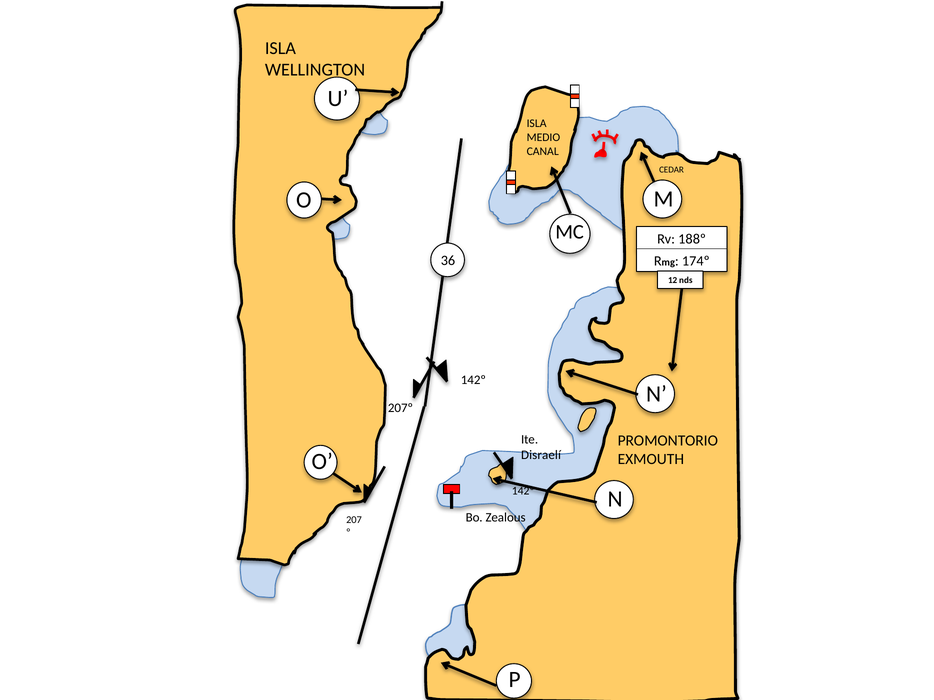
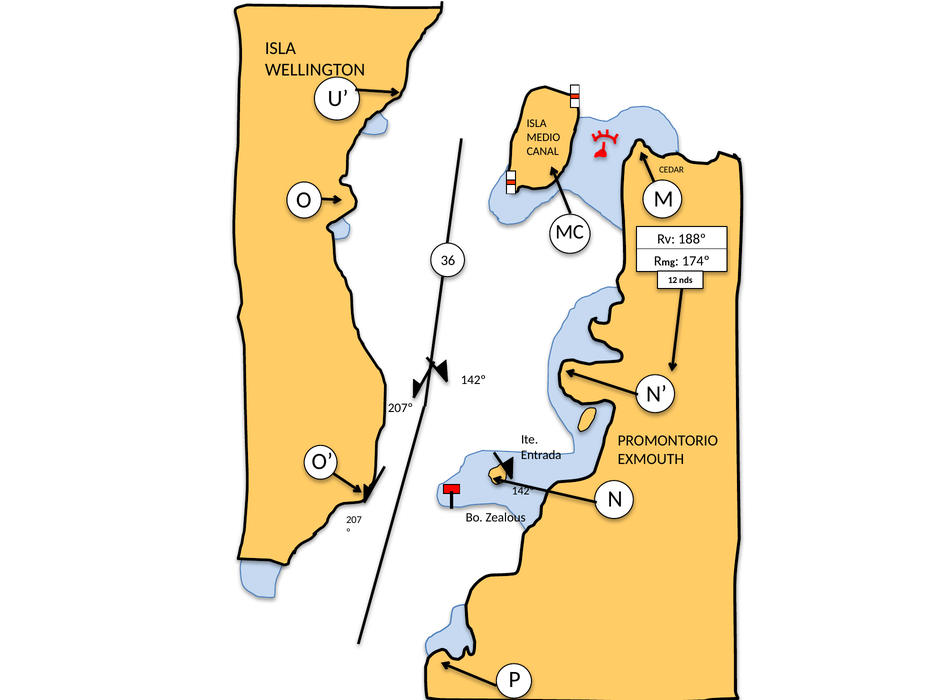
Disraelí: Disraelí -> Entrada (541, 455)
